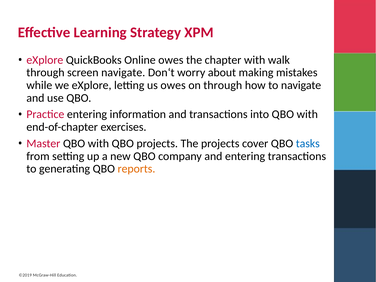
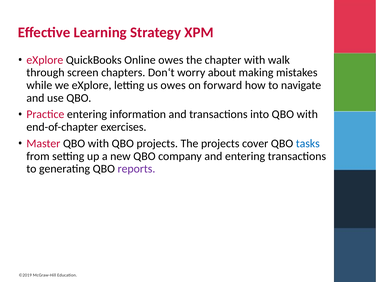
screen navigate: navigate -> chapters (123, 73)
on through: through -> forward (223, 85)
reports colour: orange -> purple (136, 169)
